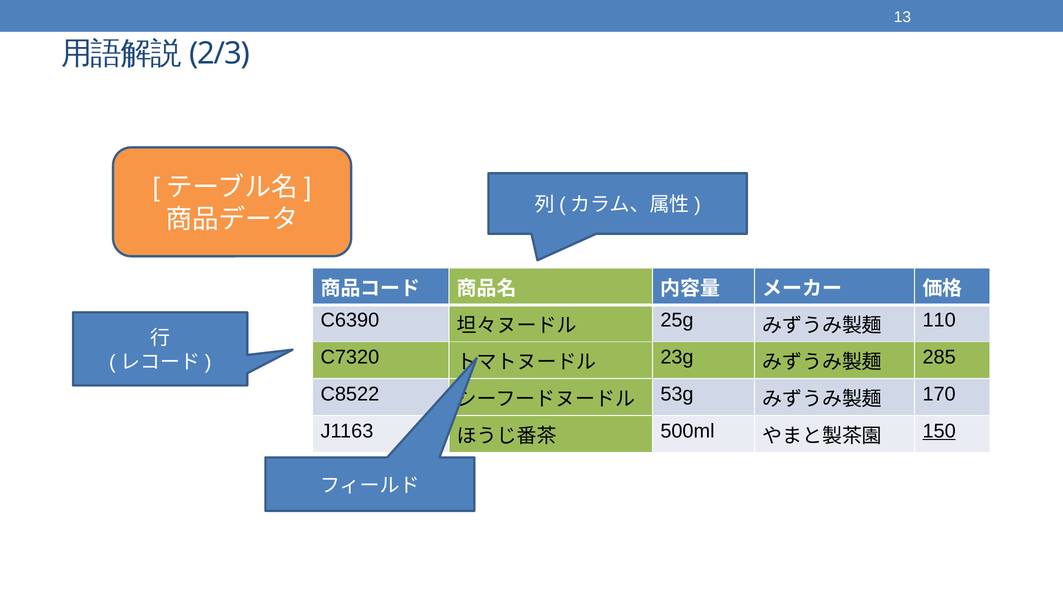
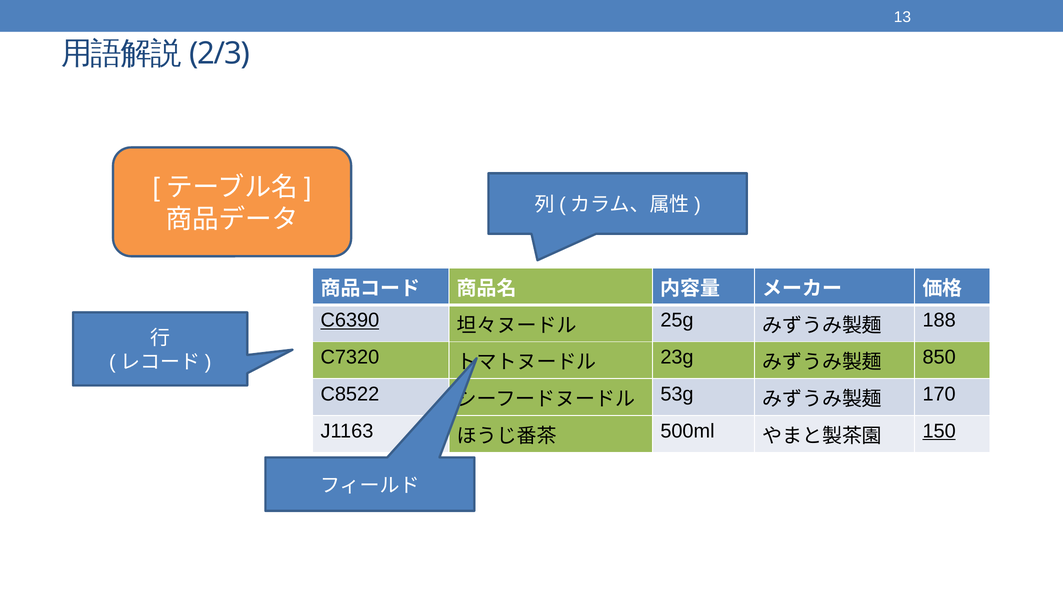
C6390 underline: none -> present (350, 320)
110: 110 -> 188 (939, 320)
285: 285 -> 850 (939, 357)
